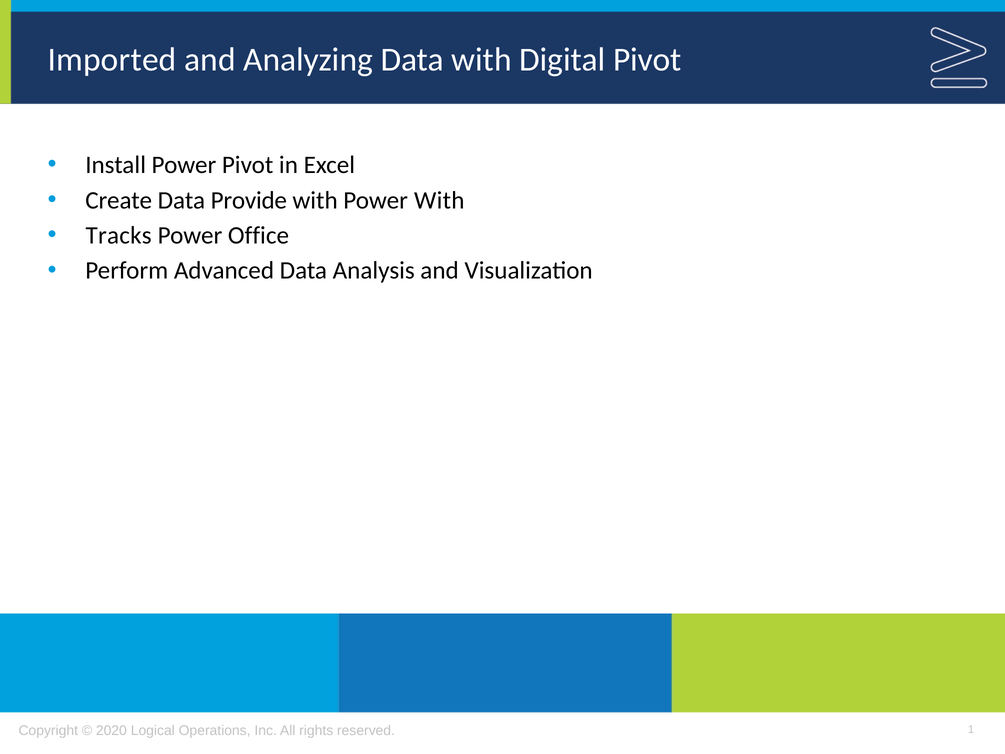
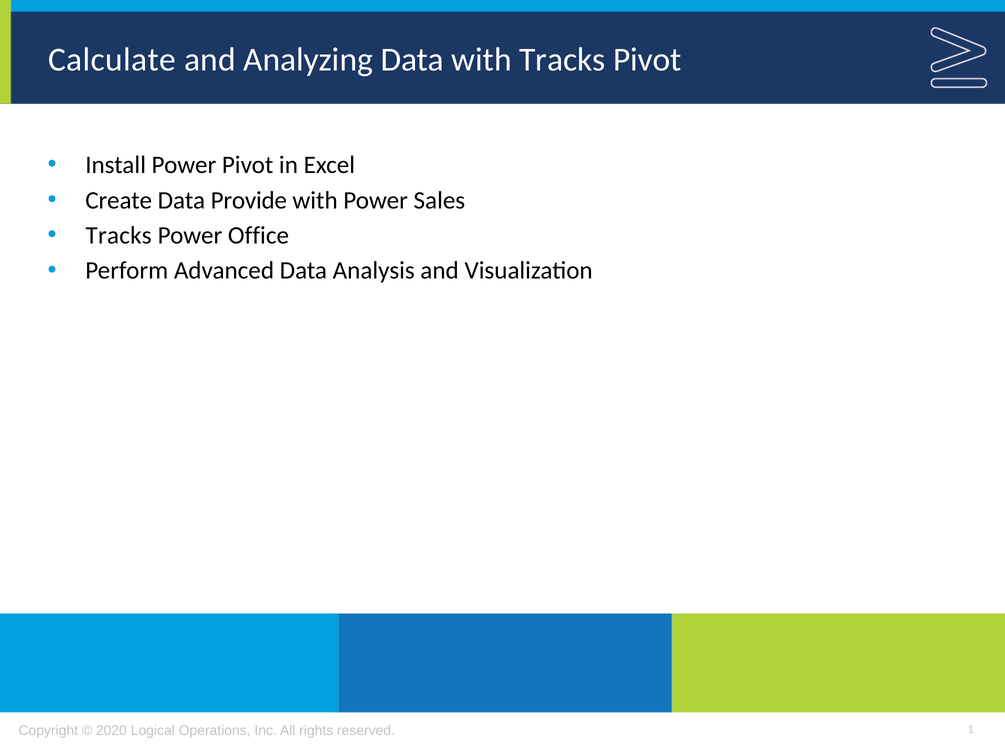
Imported: Imported -> Calculate (112, 60)
with Digital: Digital -> Tracks (562, 60)
Power With: With -> Sales (439, 200)
